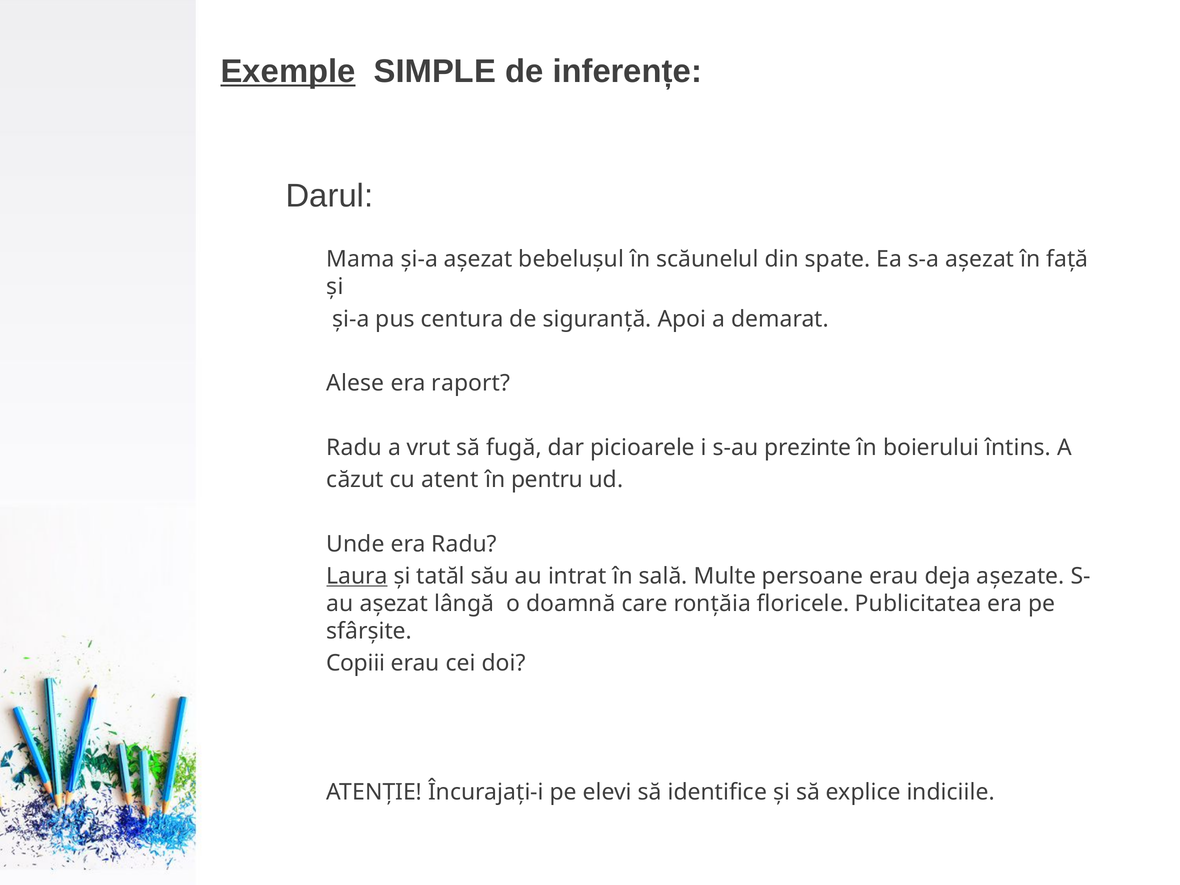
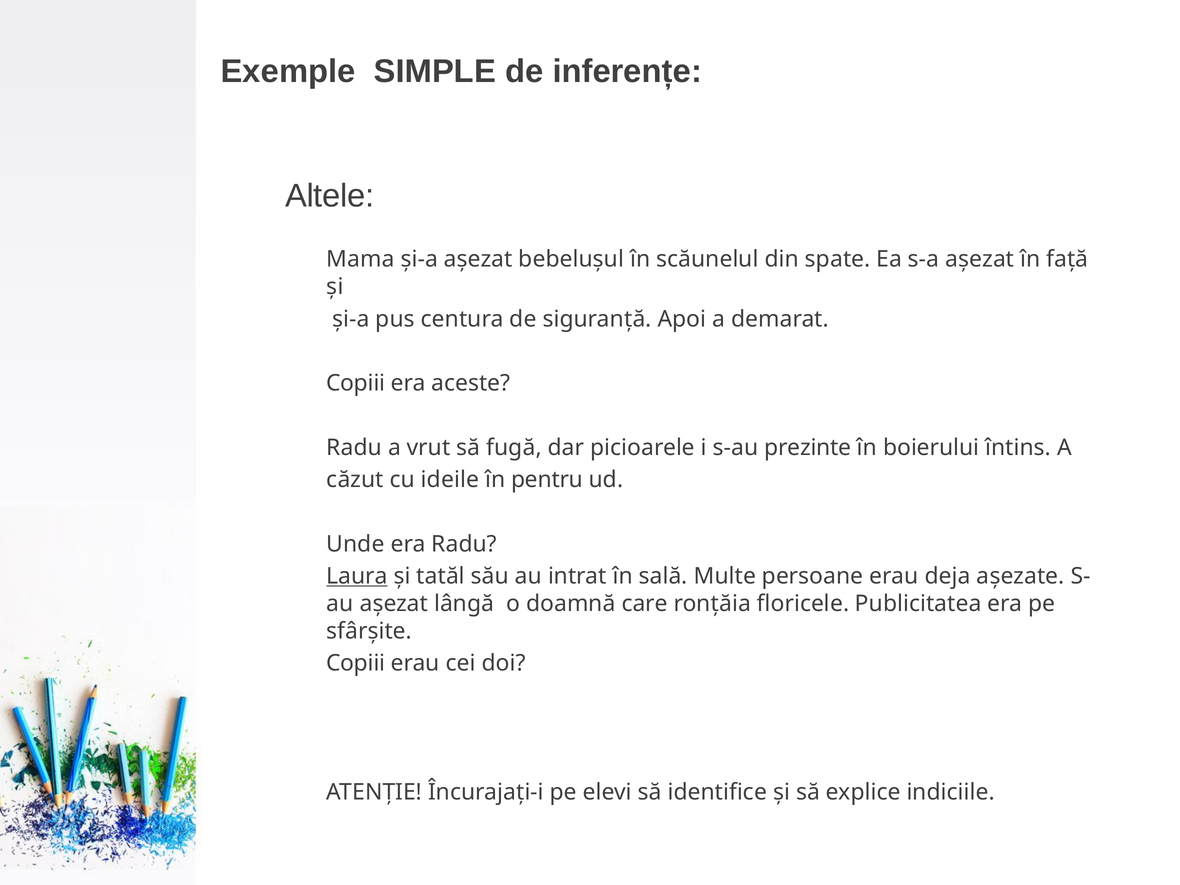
Exemple underline: present -> none (288, 71)
Darul: Darul -> Altele (330, 196)
Alese: Alese -> Copiii (356, 383)
raport: raport -> aceste (471, 383)
atent: atent -> ideile (450, 480)
